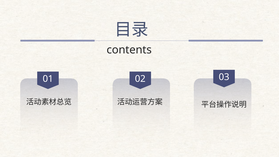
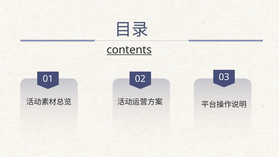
contents underline: none -> present (129, 50)
